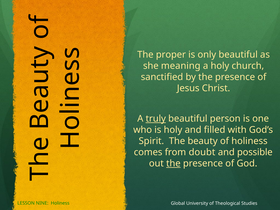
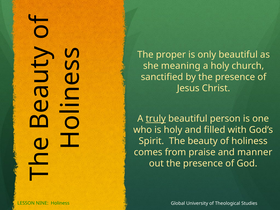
doubt: doubt -> praise (202, 152)
possible: possible -> manner (255, 152)
the underline: present -> none (173, 163)
